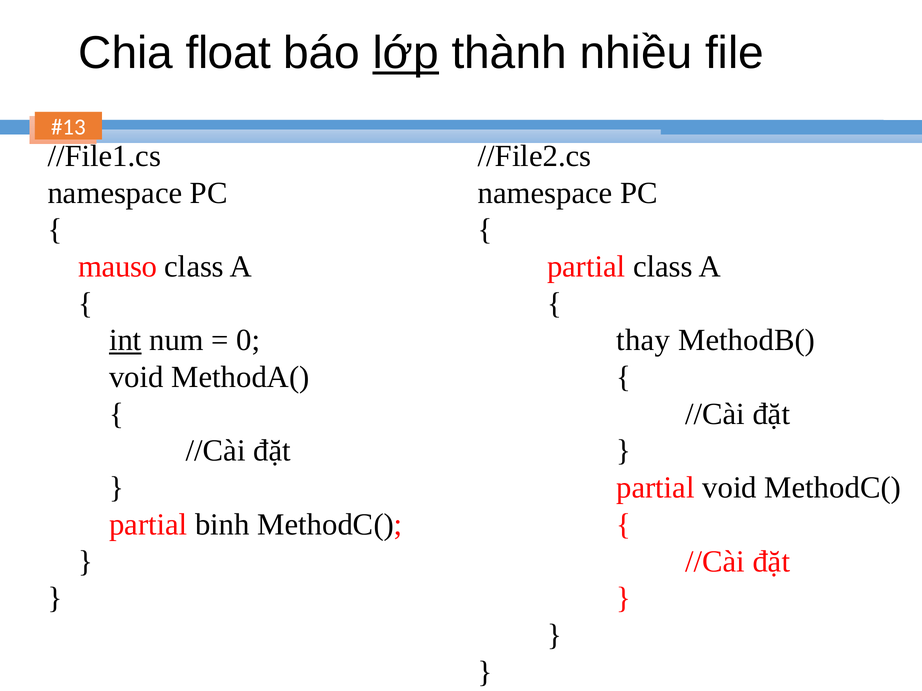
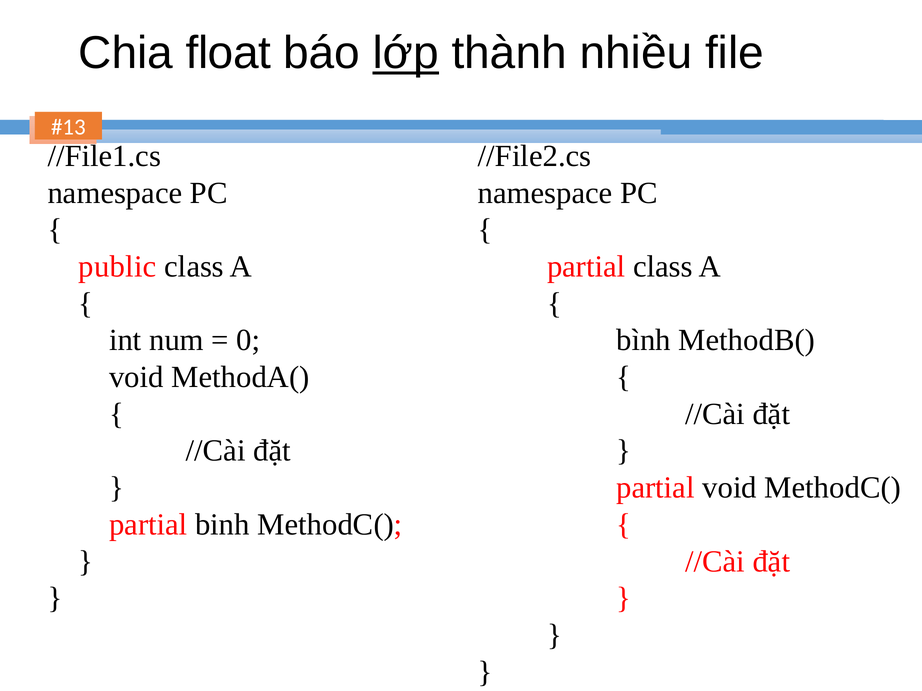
mauso: mauso -> public (117, 267)
int underline: present -> none (125, 341)
thay: thay -> bình (644, 341)
